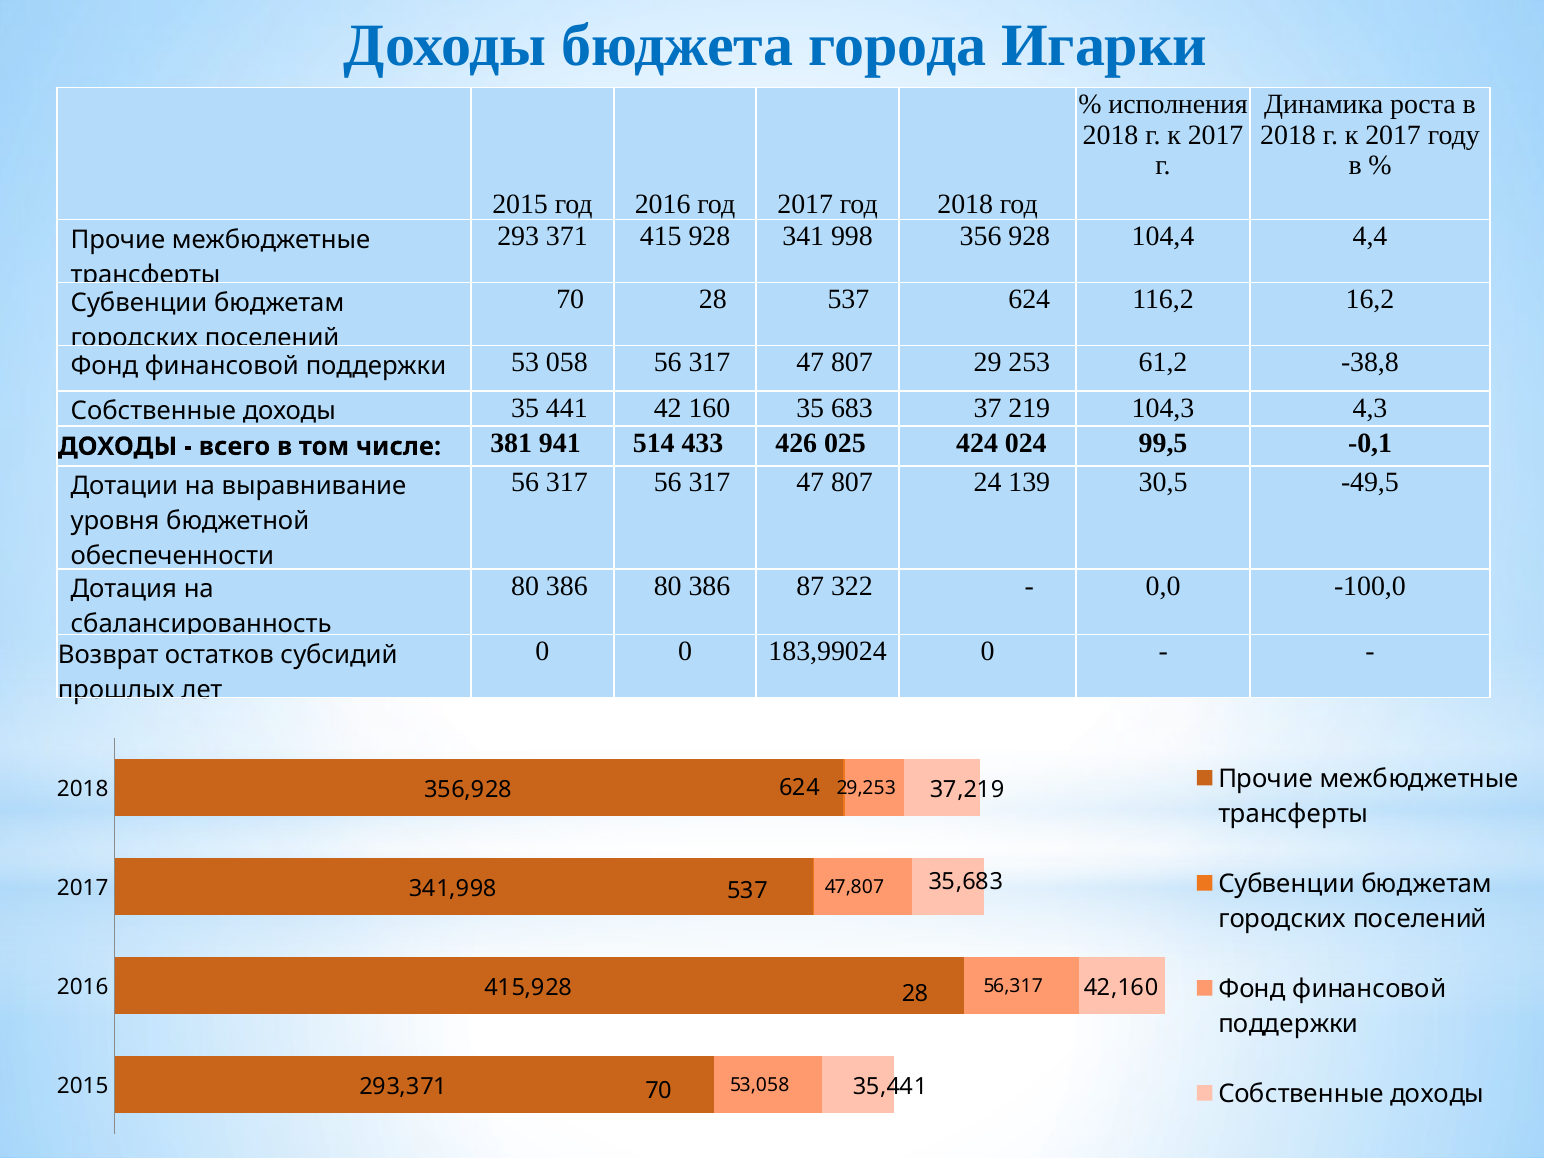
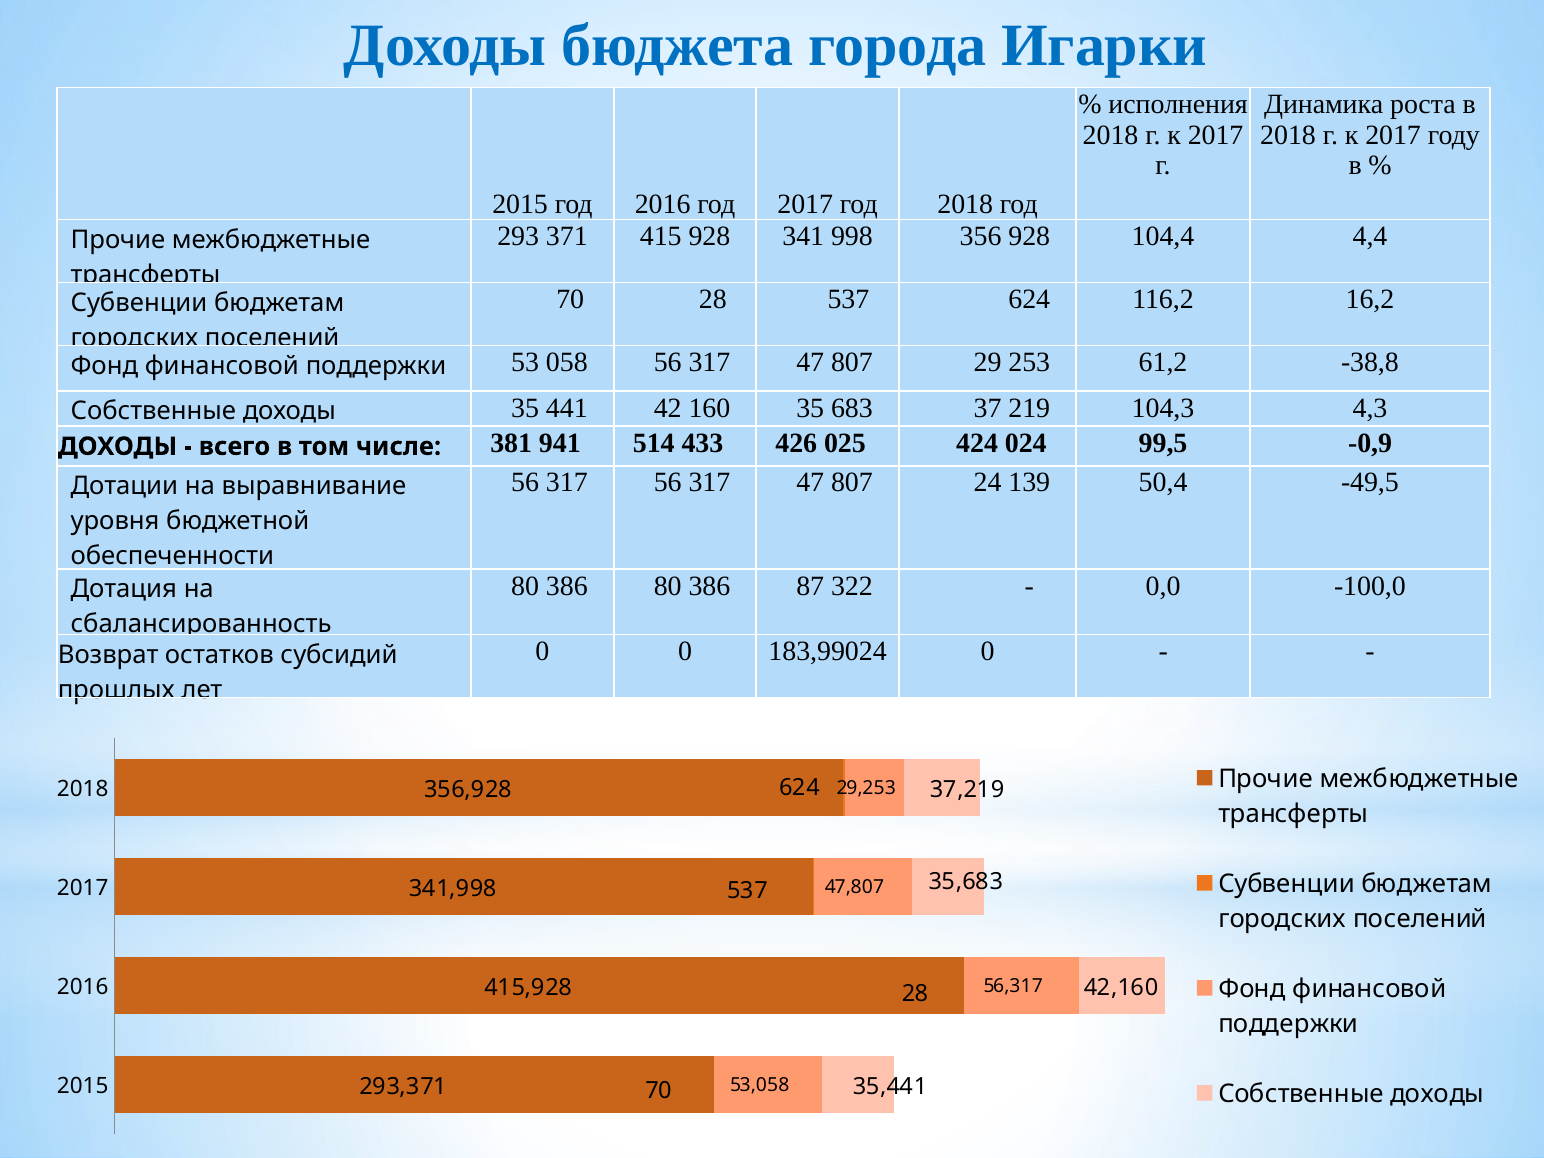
-0,1: -0,1 -> -0,9 (1370, 443)
30,5: 30,5 -> 50,4 (1163, 483)
